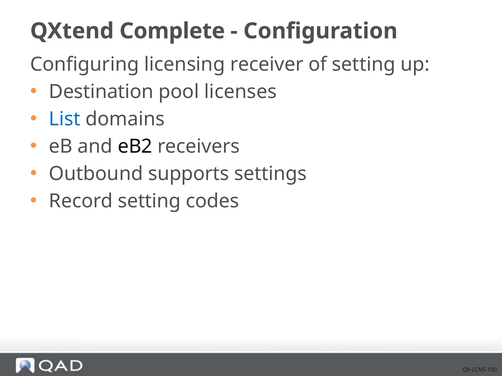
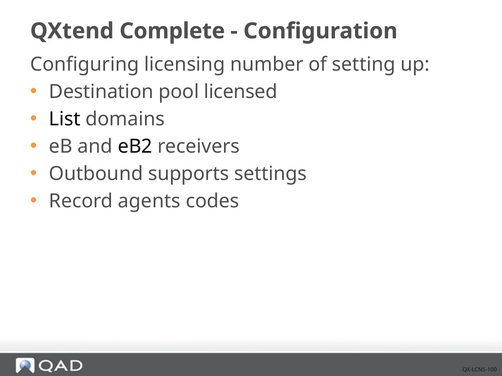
receiver: receiver -> number (267, 65)
licenses: licenses -> licensed (241, 92)
List colour: blue -> black (65, 119)
Record setting: setting -> agents (149, 201)
